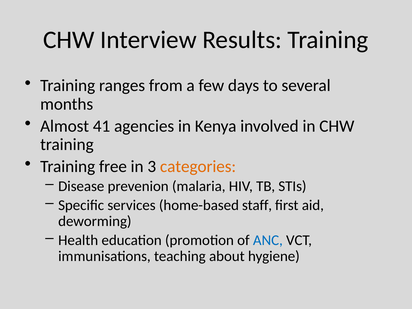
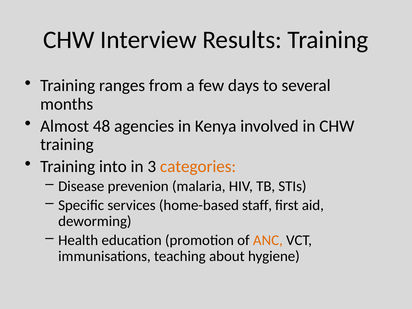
41: 41 -> 48 (102, 126)
free: free -> into (113, 166)
ANC colour: blue -> orange (268, 240)
